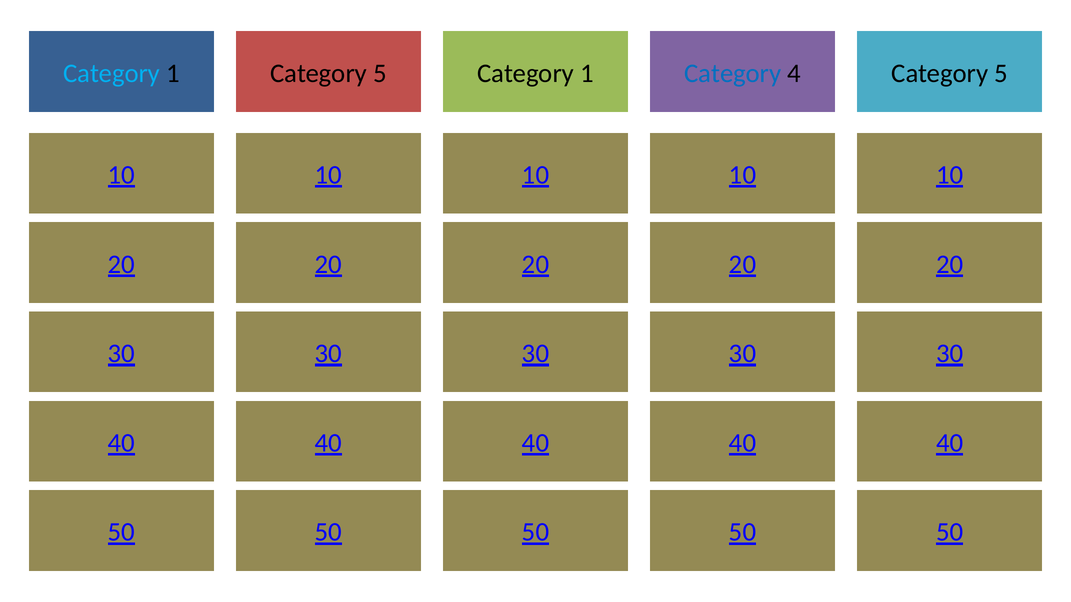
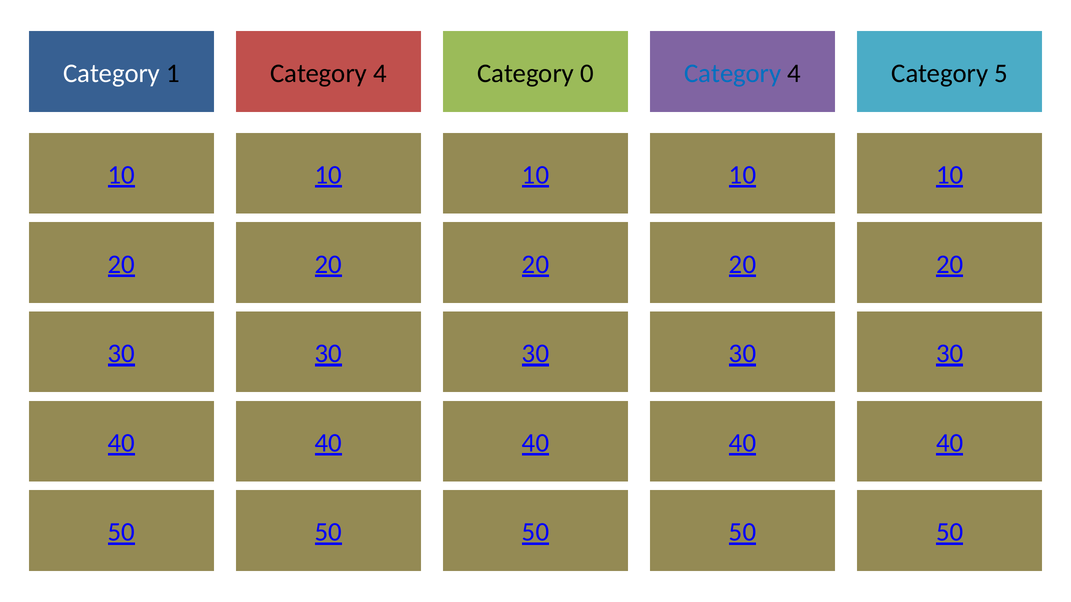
Category colour: light blue -> white (112, 73)
5: 5 -> 4 (380, 73)
1: 1 -> 0 (587, 73)
